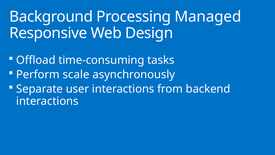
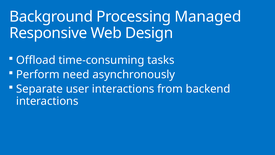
scale: scale -> need (76, 74)
